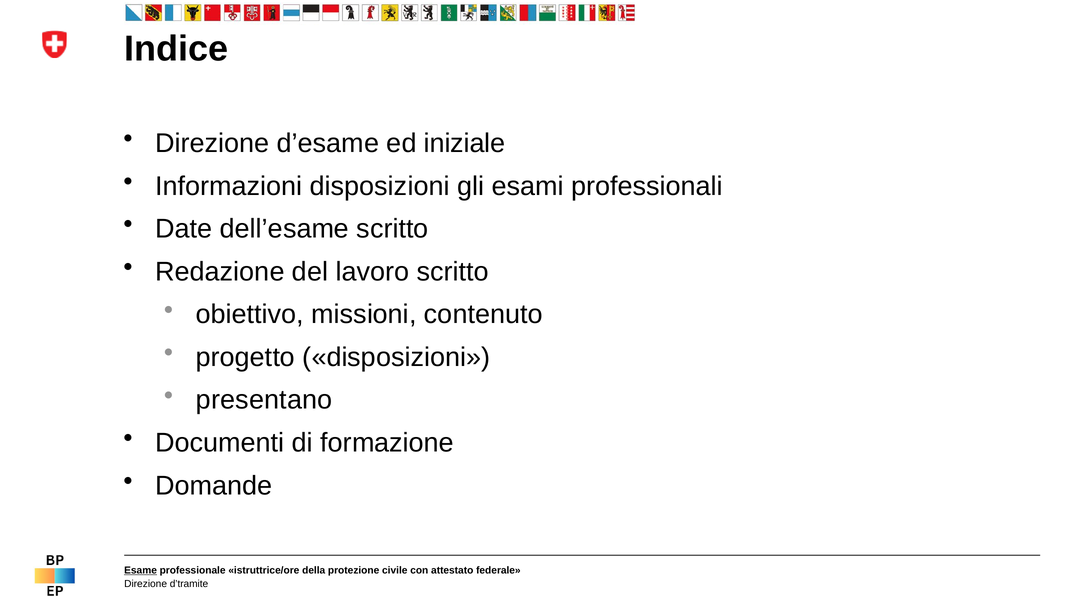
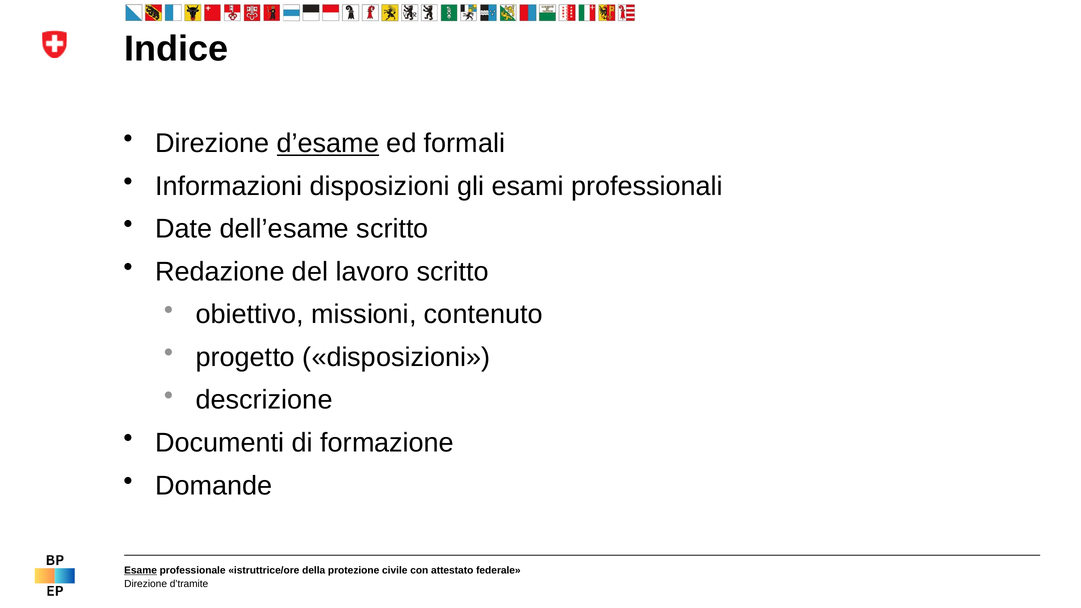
d’esame underline: none -> present (328, 143)
iniziale: iniziale -> formali (465, 143)
presentano: presentano -> descrizione (264, 400)
